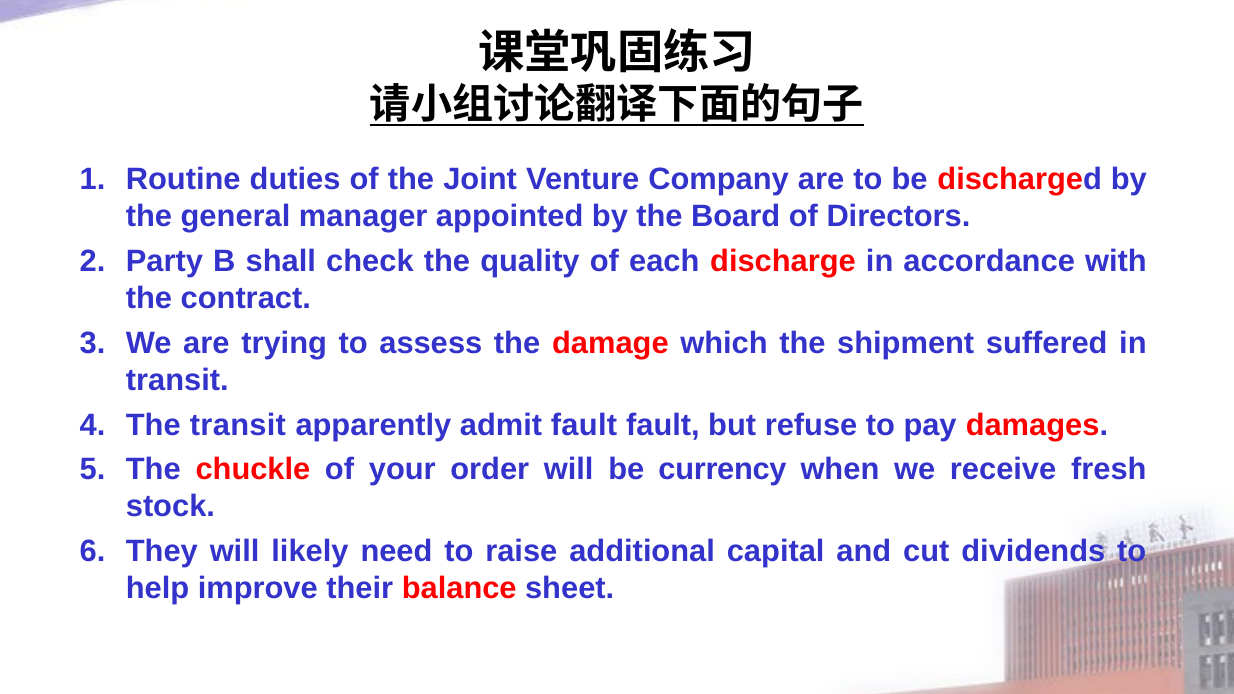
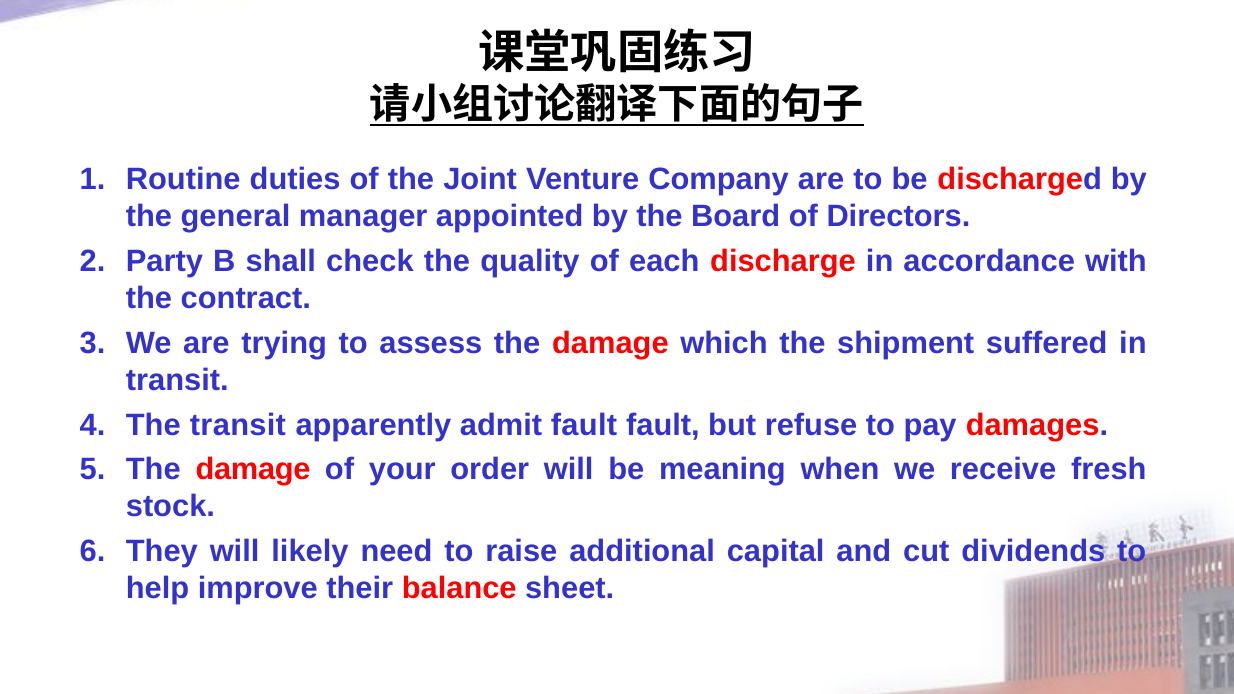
chuckle: chuckle -> damage (253, 470)
currency: currency -> meaning (722, 470)
